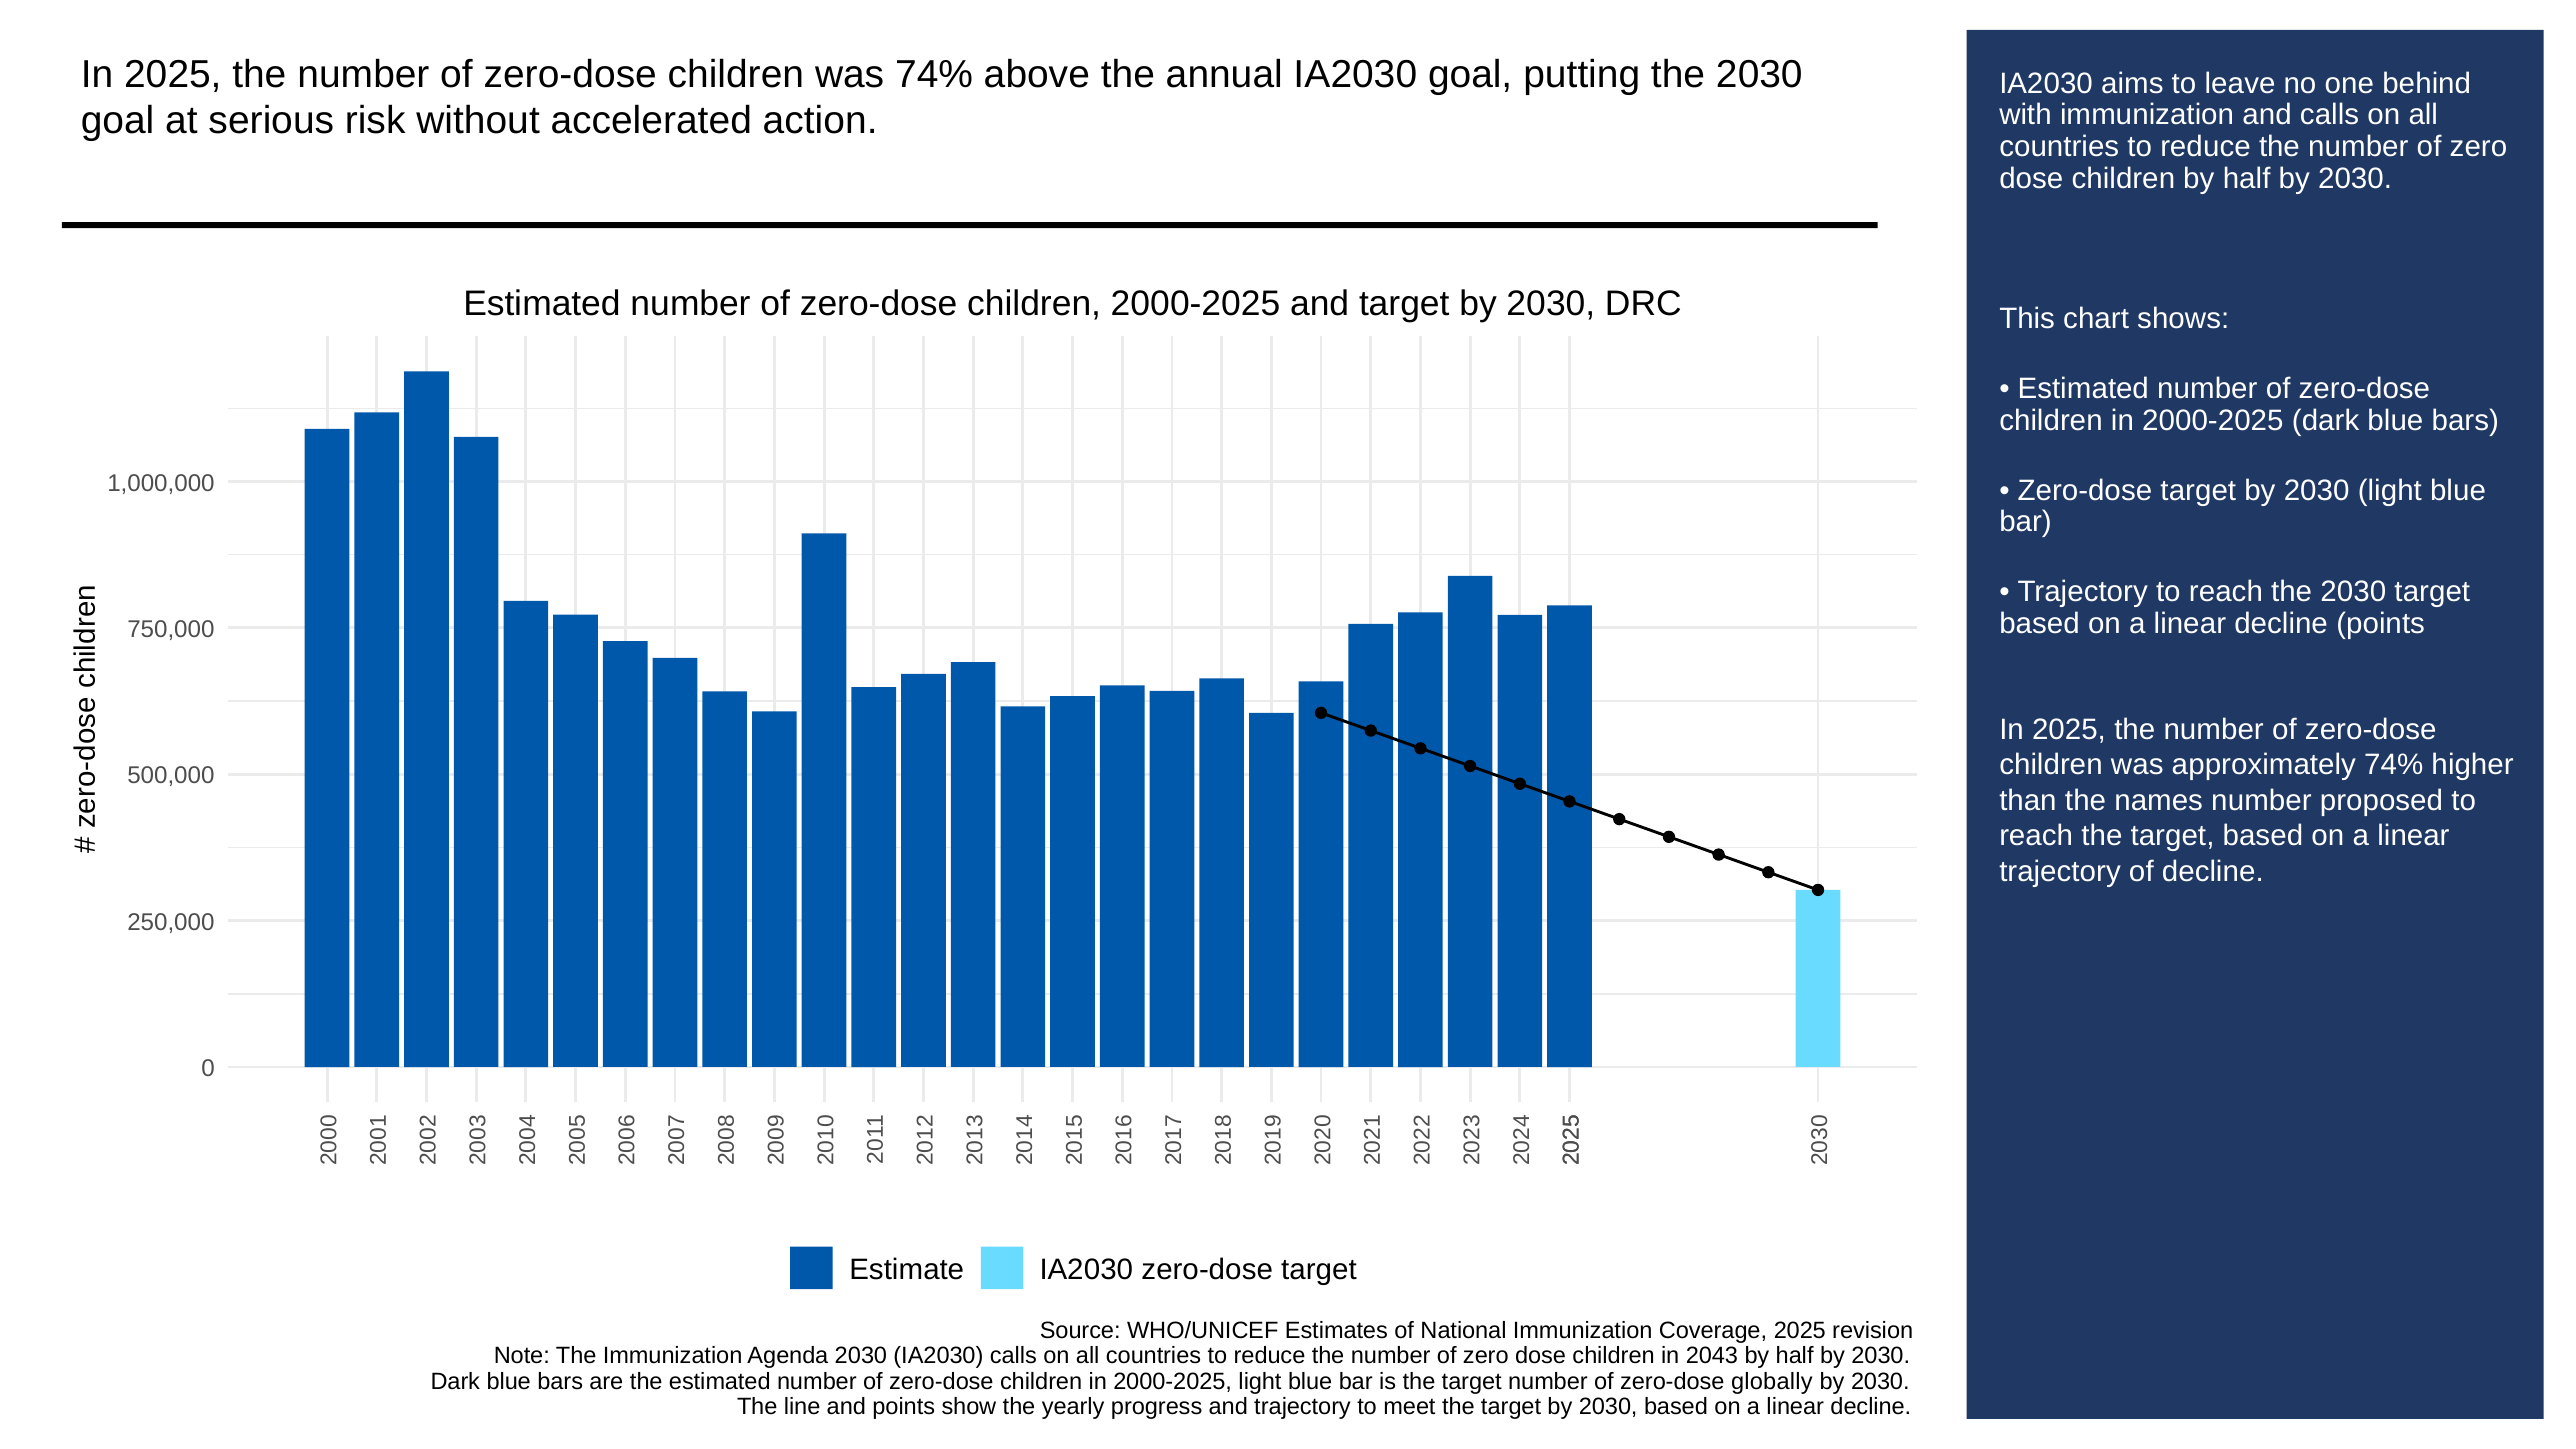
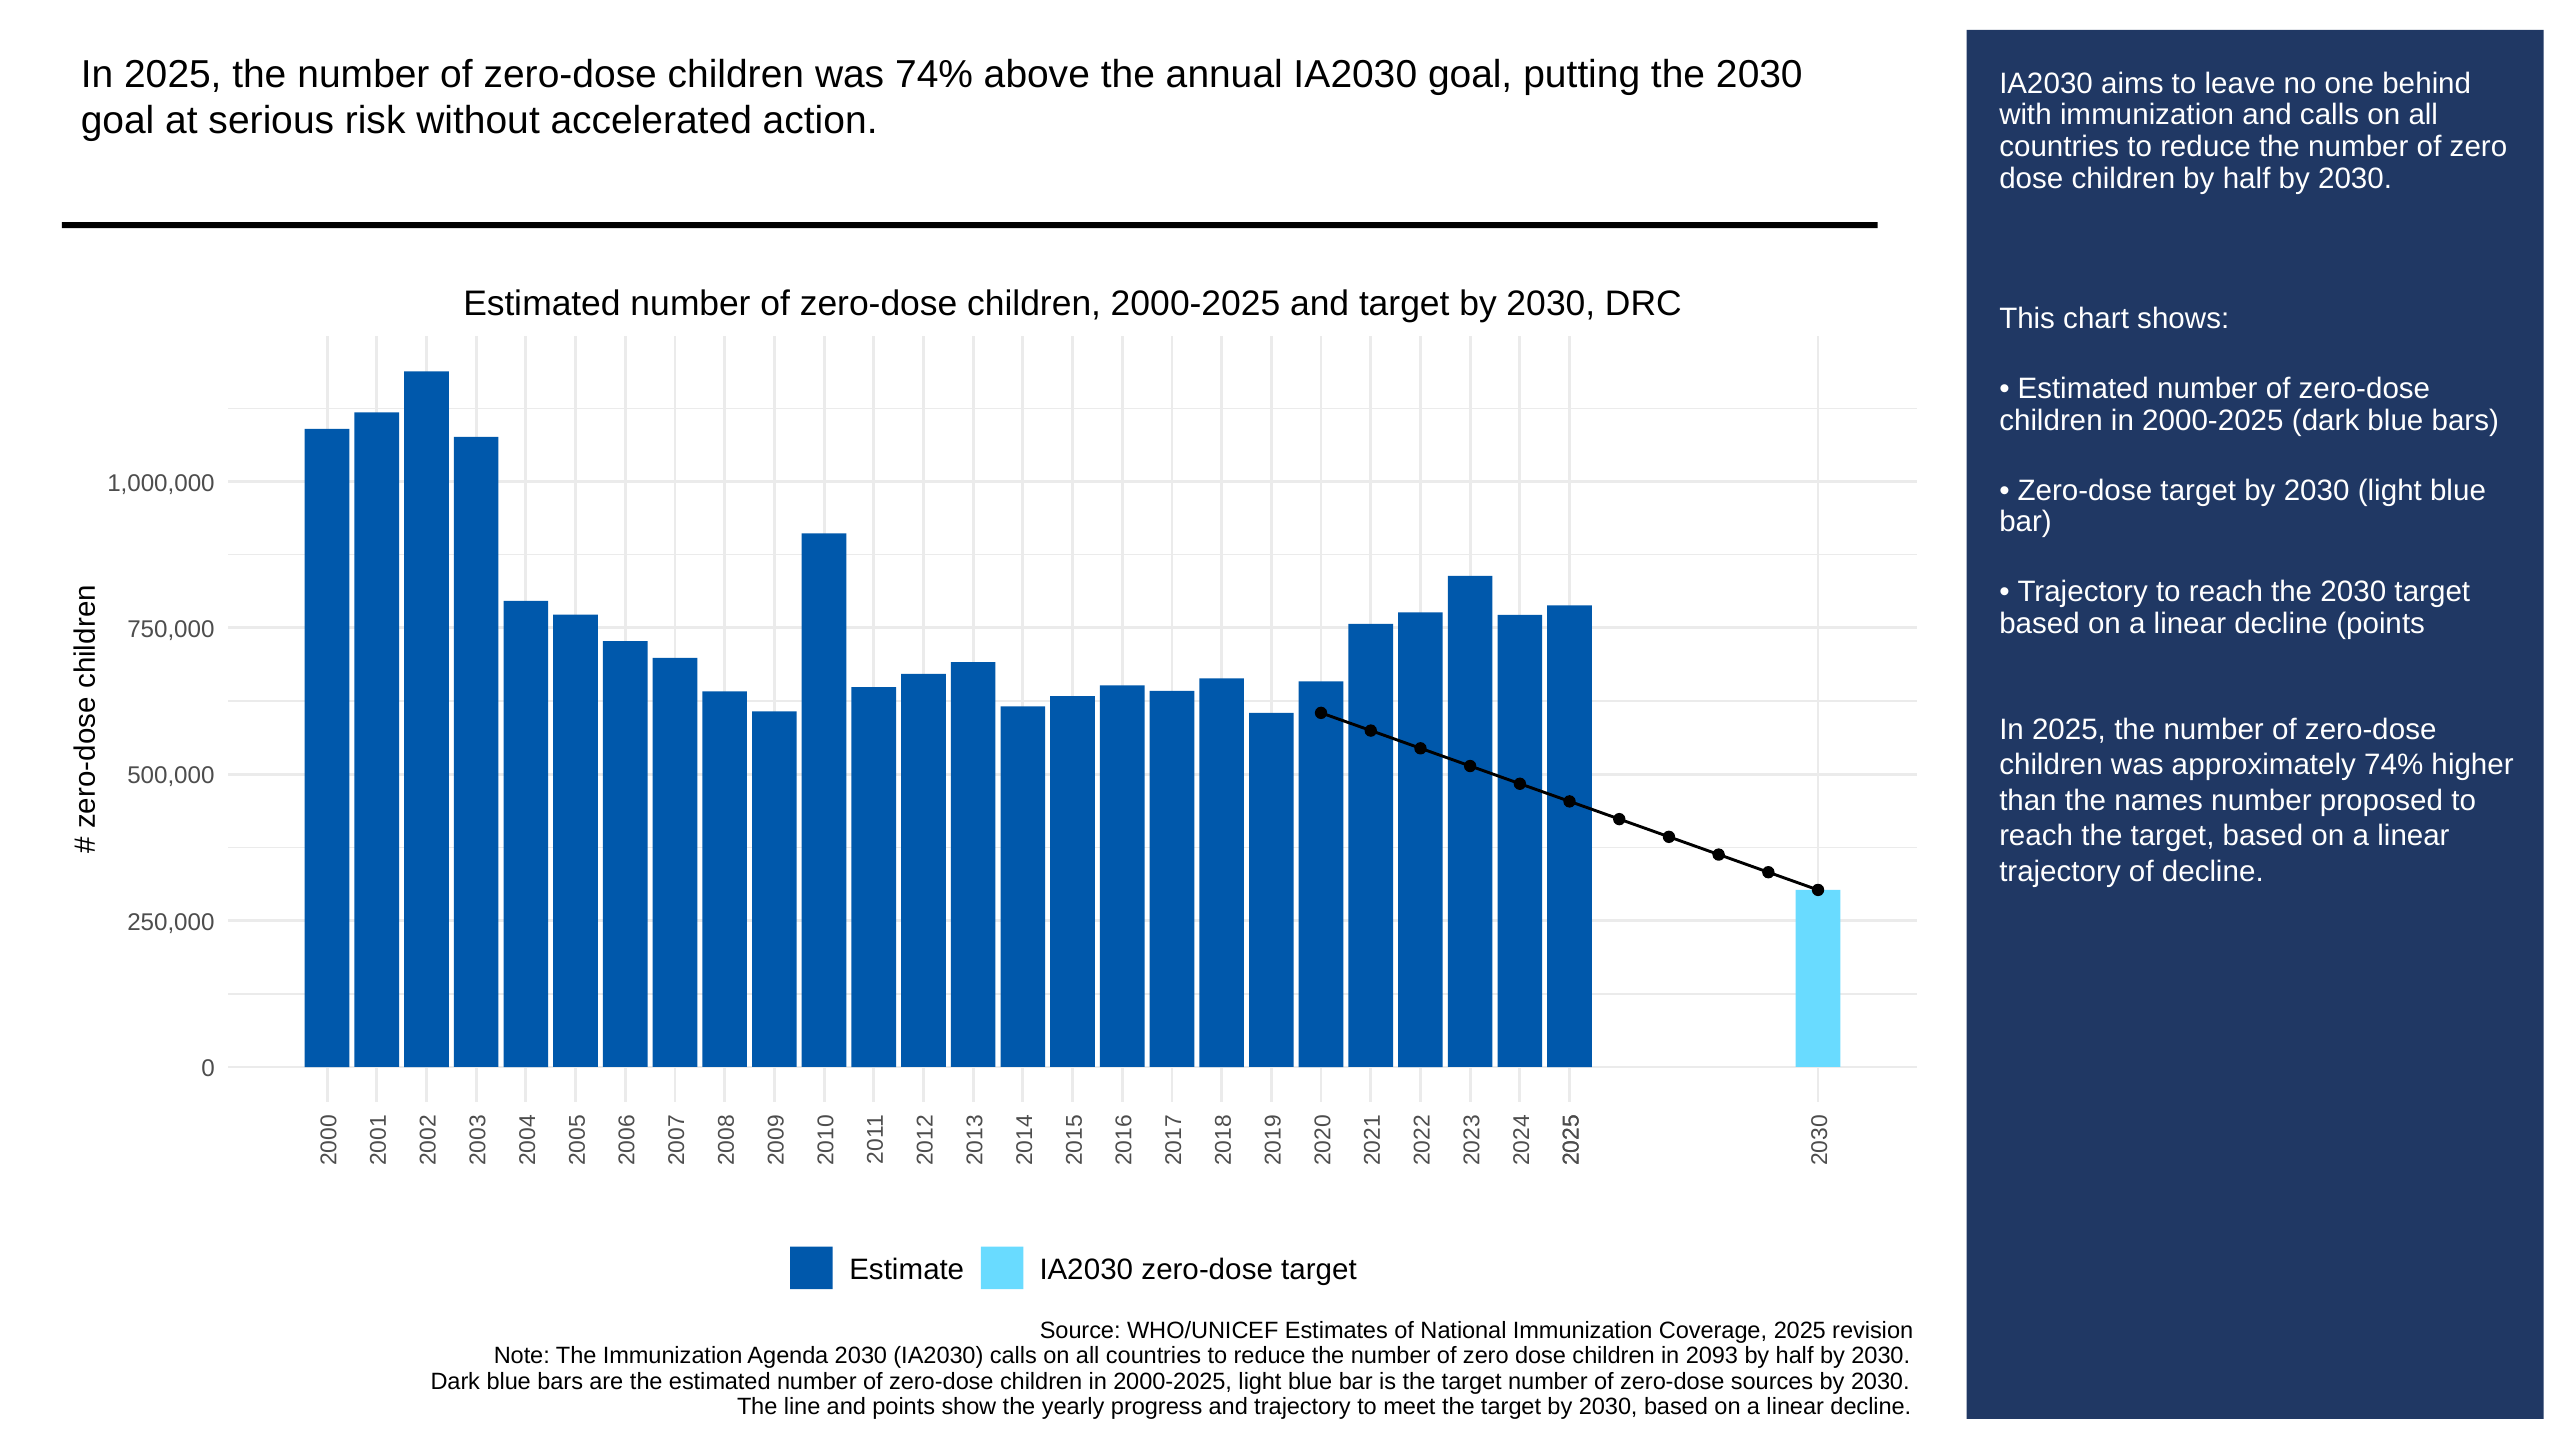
2043: 2043 -> 2093 (1712, 1356)
globally: globally -> sources (1772, 1381)
